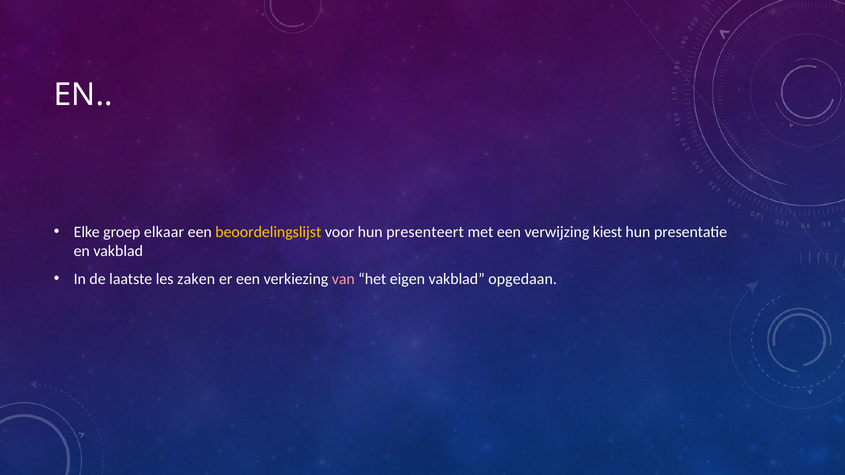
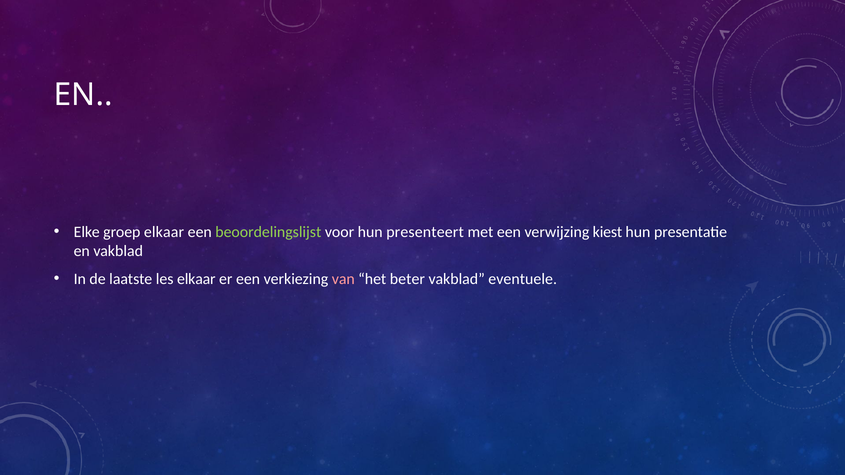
beoordelingslijst colour: yellow -> light green (268, 232)
les zaken: zaken -> elkaar (196, 279)
eigen: eigen -> beter (407, 279)
opgedaan: opgedaan -> eventuele (523, 279)
